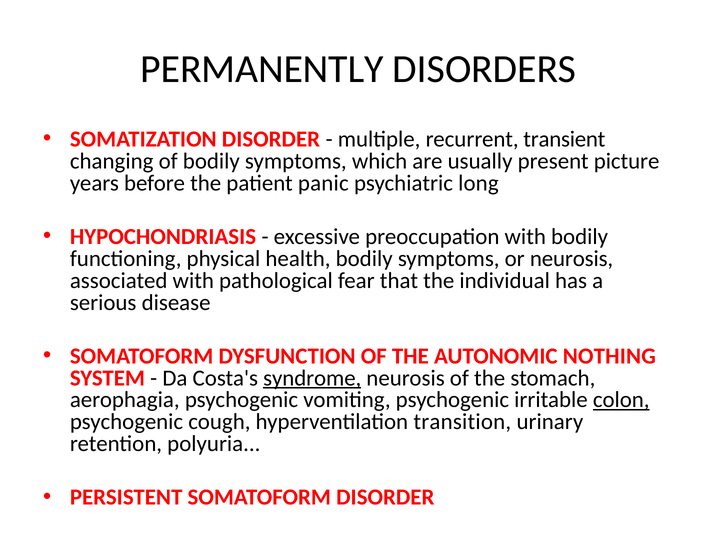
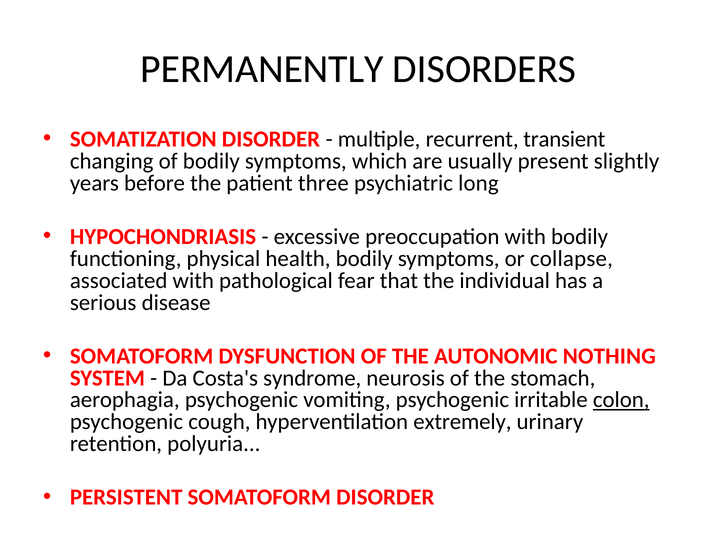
picture: picture -> slightly (627, 161)
panic: panic -> three (323, 183)
or neurosis: neurosis -> collapse (571, 258)
syndrome underline: present -> none (312, 378)
transition: transition -> extremely (462, 422)
